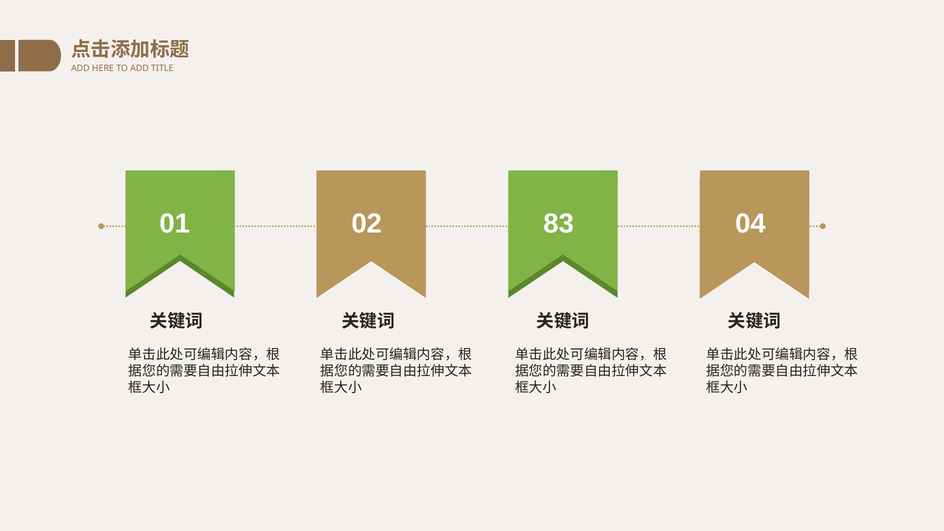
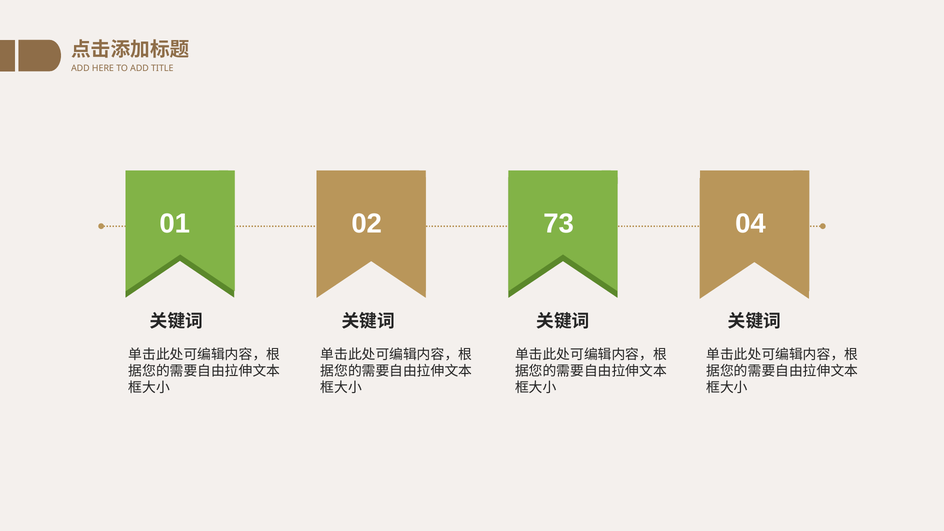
83: 83 -> 73 (559, 224)
